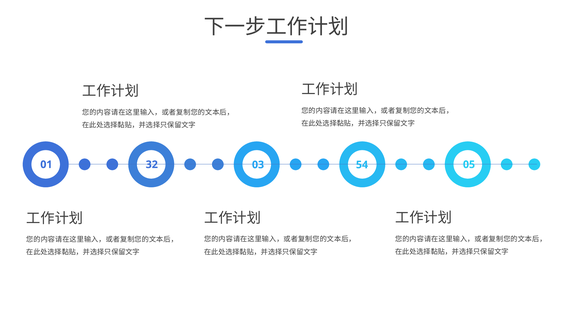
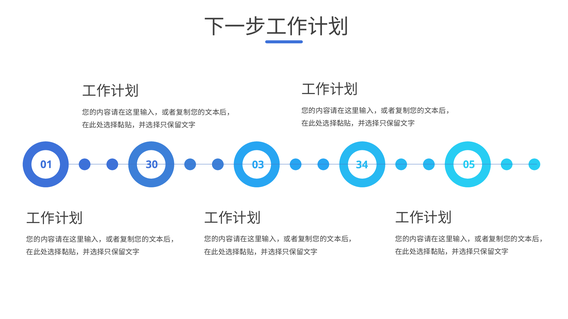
32: 32 -> 30 (152, 165)
54: 54 -> 34 (362, 165)
